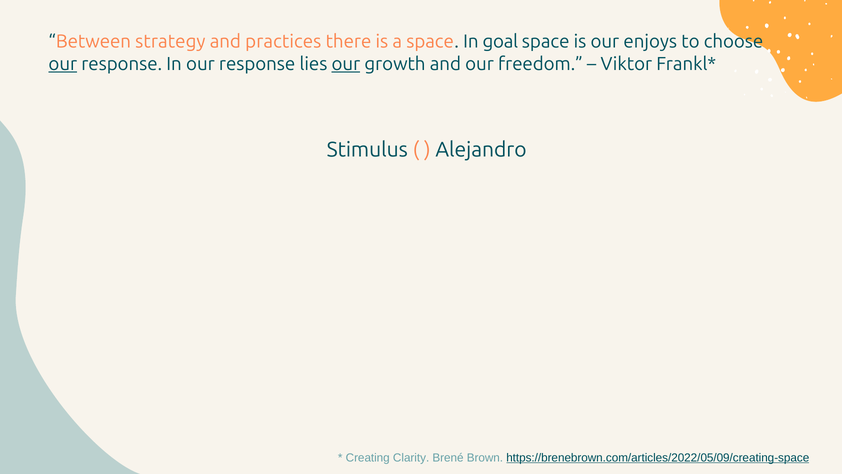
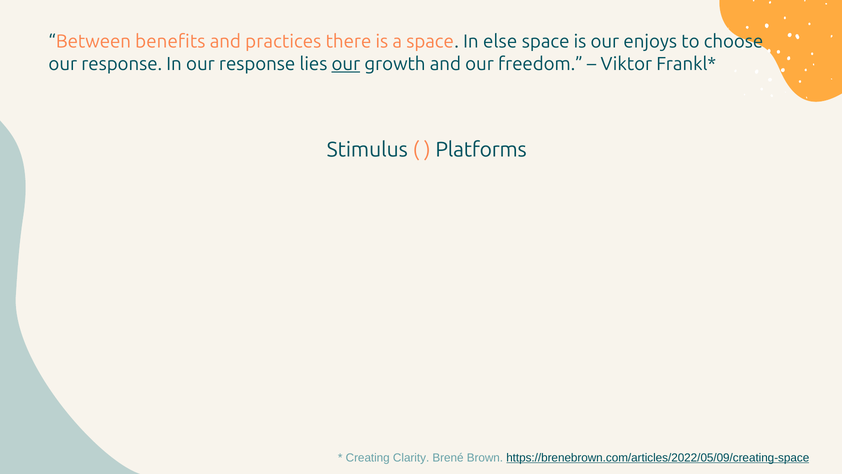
strategy: strategy -> benefits (170, 41)
goal: goal -> else (500, 41)
our underline: present -> none (63, 64)
Alejandro: Alejandro -> Platforms (481, 149)
